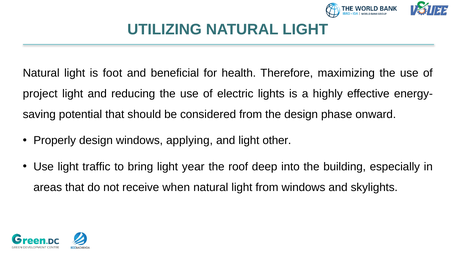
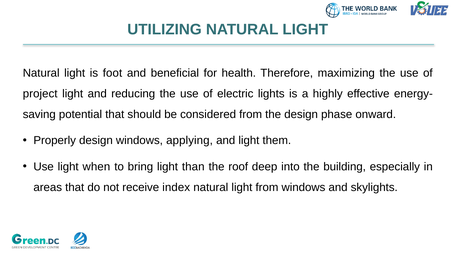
other: other -> them (277, 141)
traffic: traffic -> when (96, 167)
year: year -> than (193, 167)
when: when -> index (176, 187)
